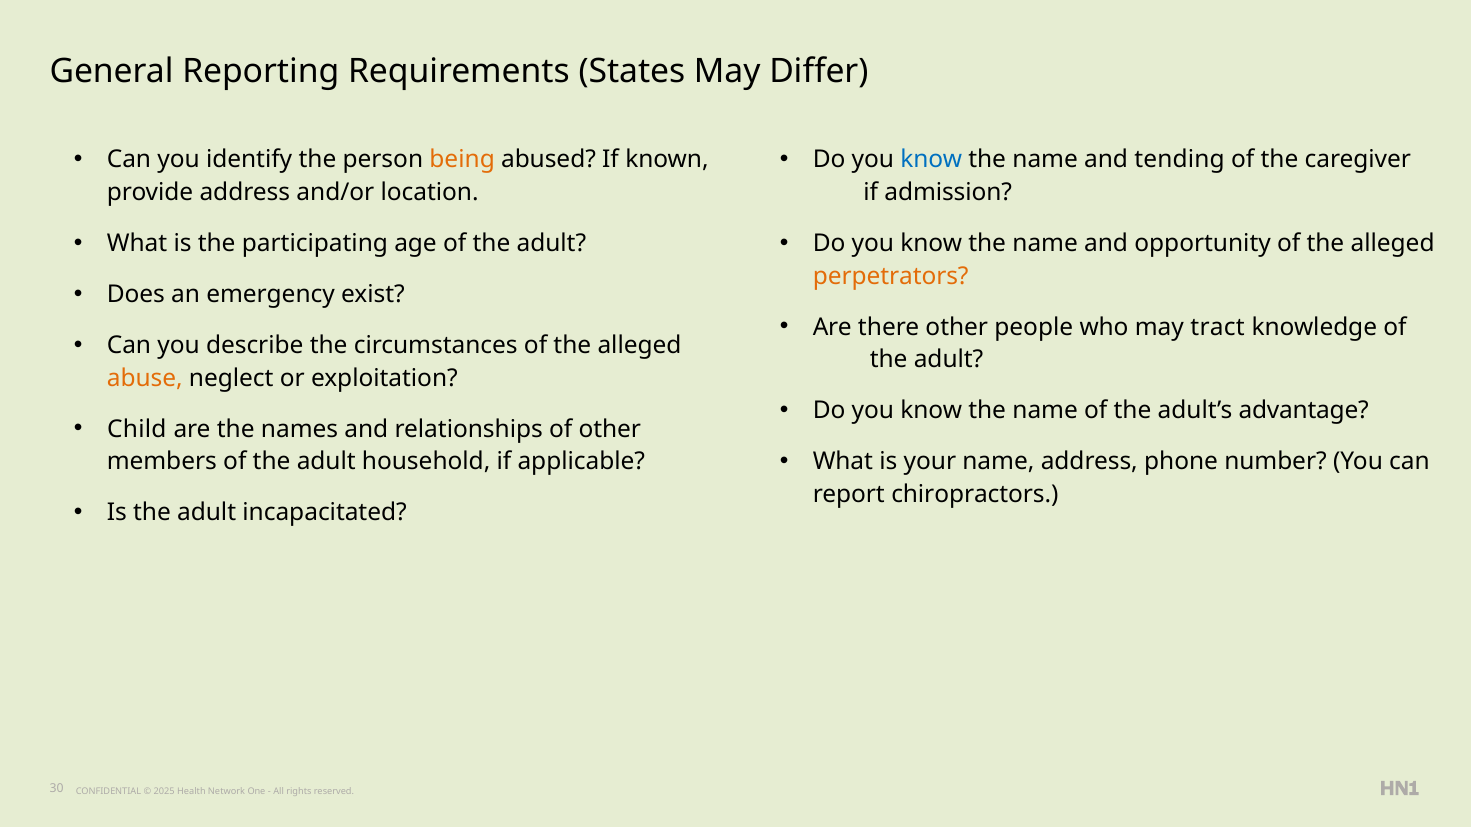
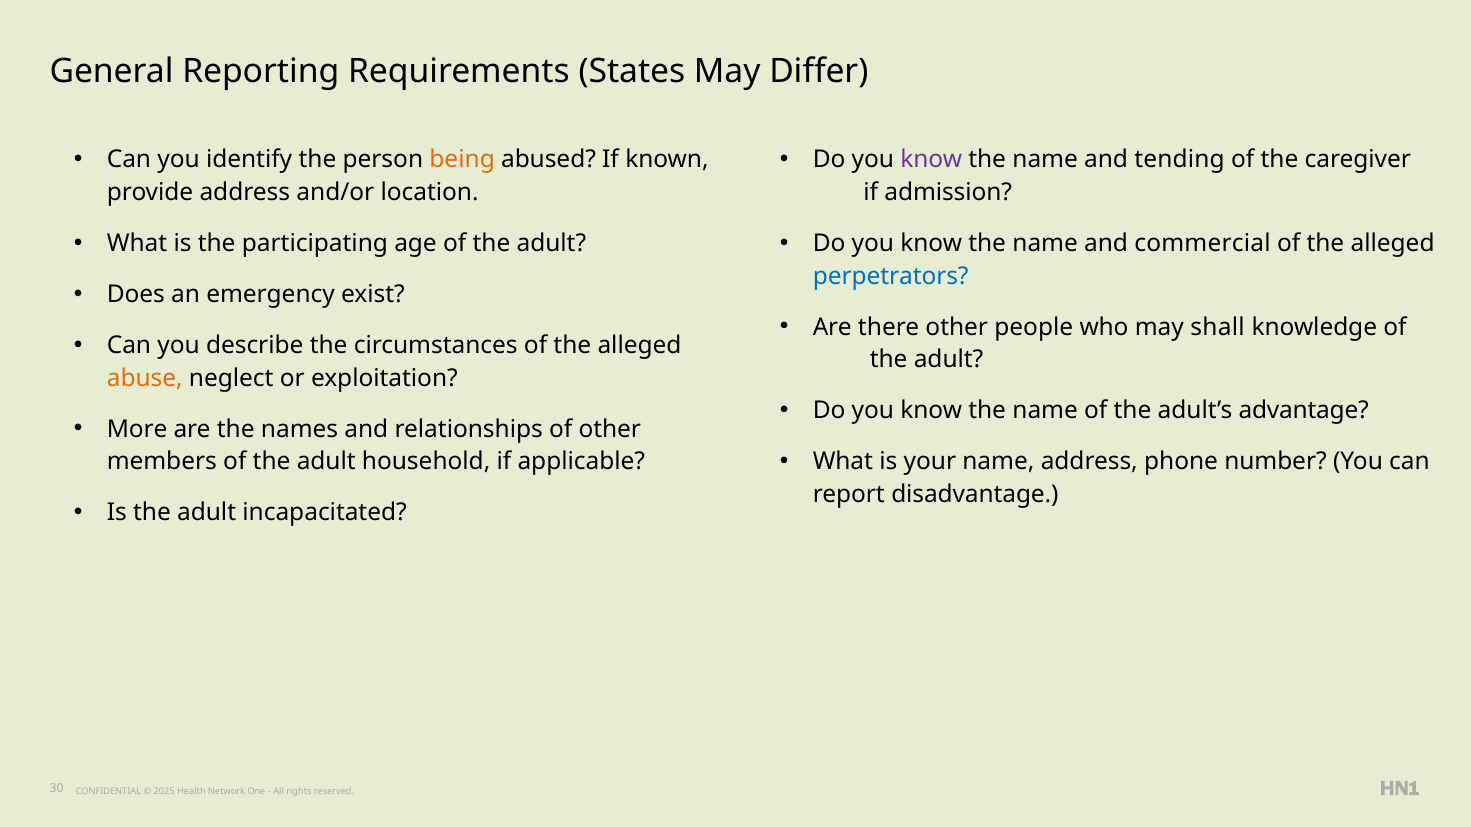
know colour: blue -> purple (931, 160)
opportunity: opportunity -> commercial (1203, 244)
perpetrators colour: orange -> blue (891, 276)
tract: tract -> shall (1218, 327)
Child: Child -> More (137, 429)
chiropractors: chiropractors -> disadvantage (975, 495)
